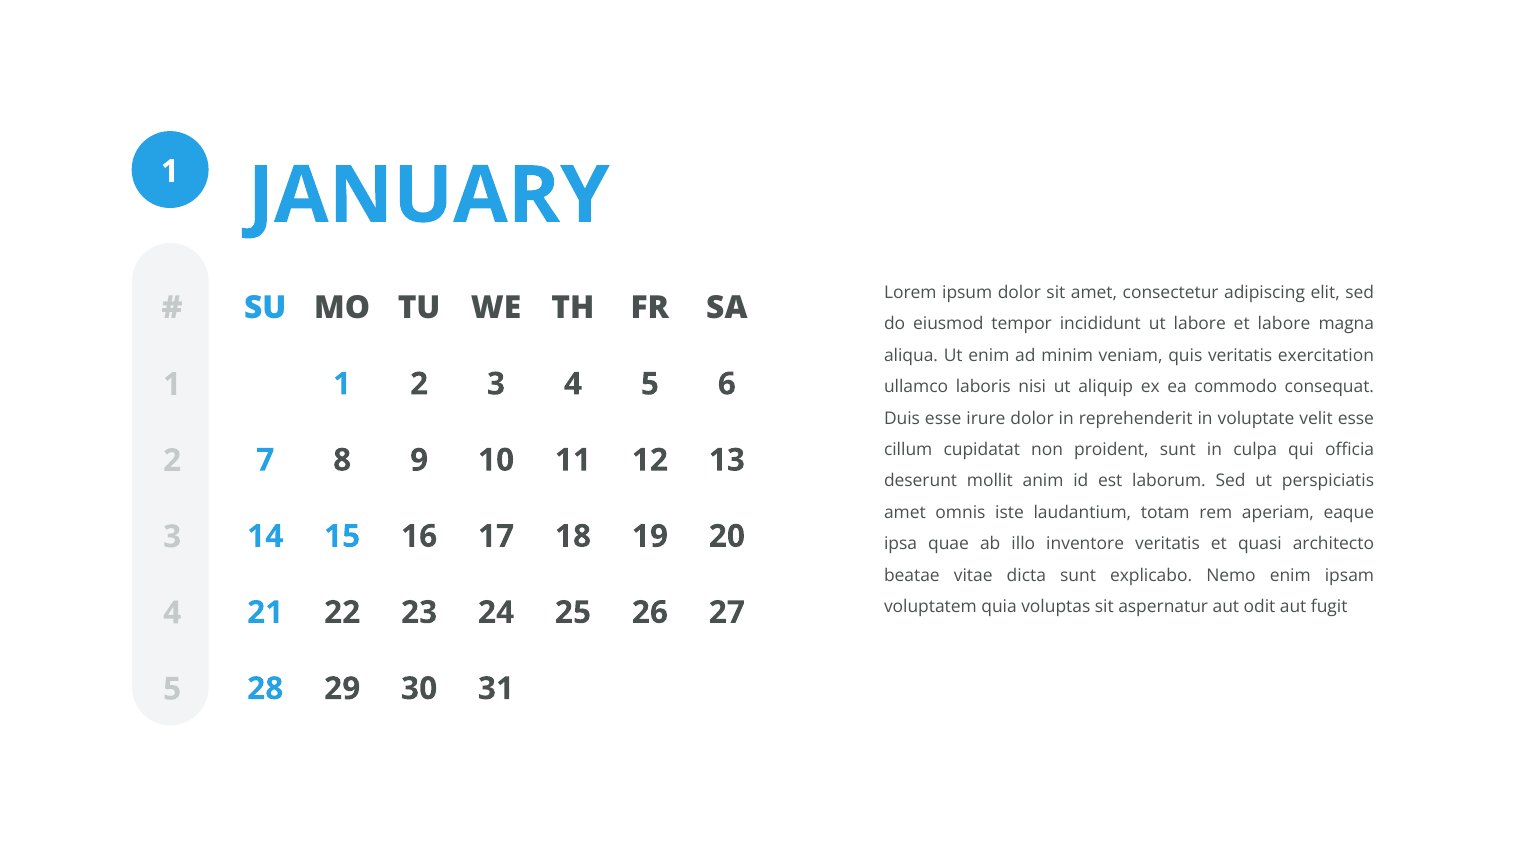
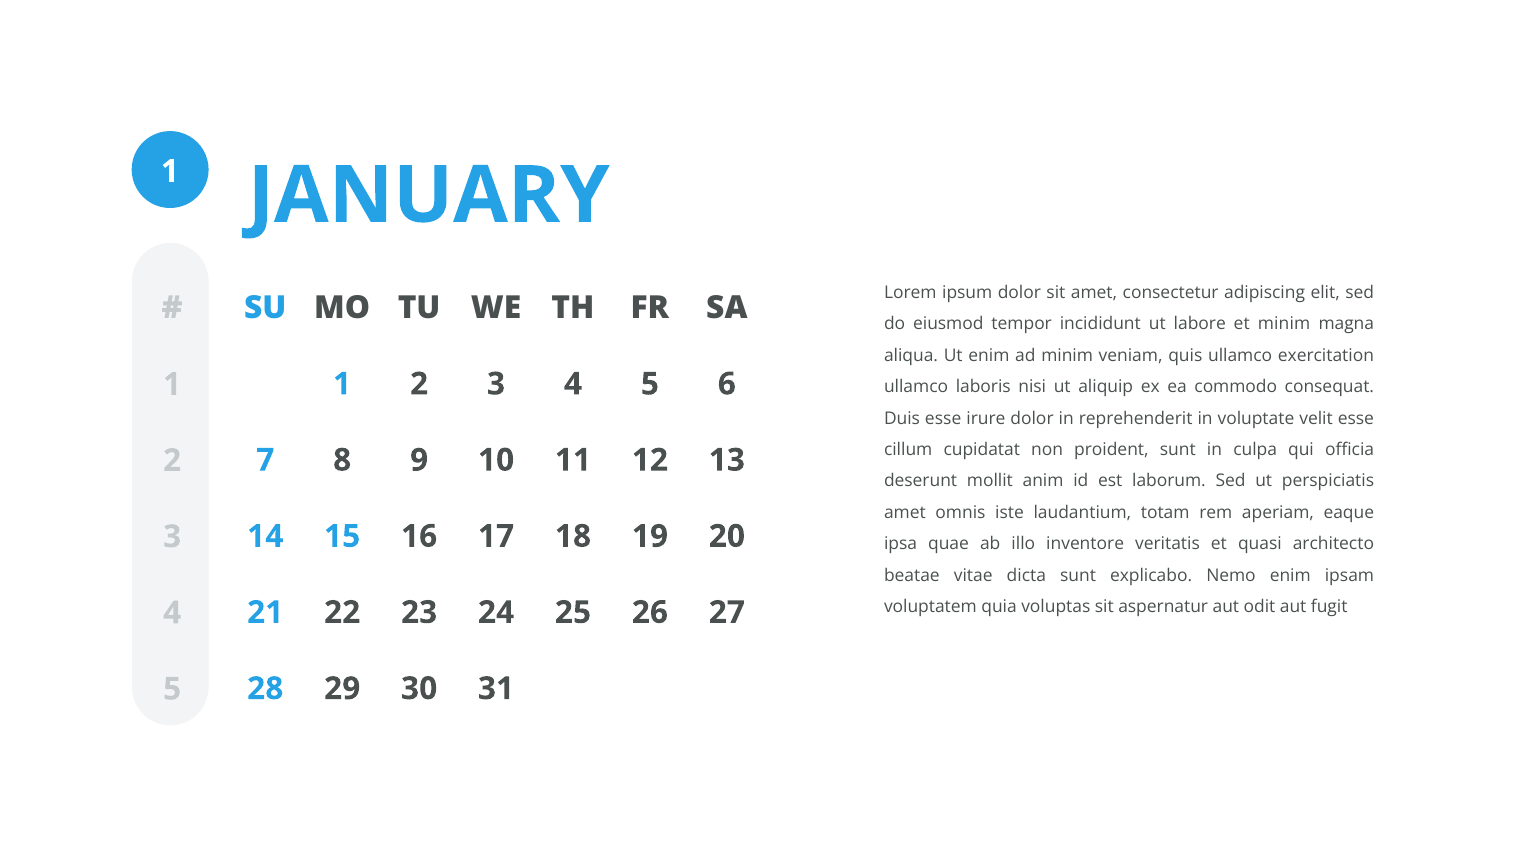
et labore: labore -> minim (1284, 324)
quis veritatis: veritatis -> ullamco (1240, 355)
